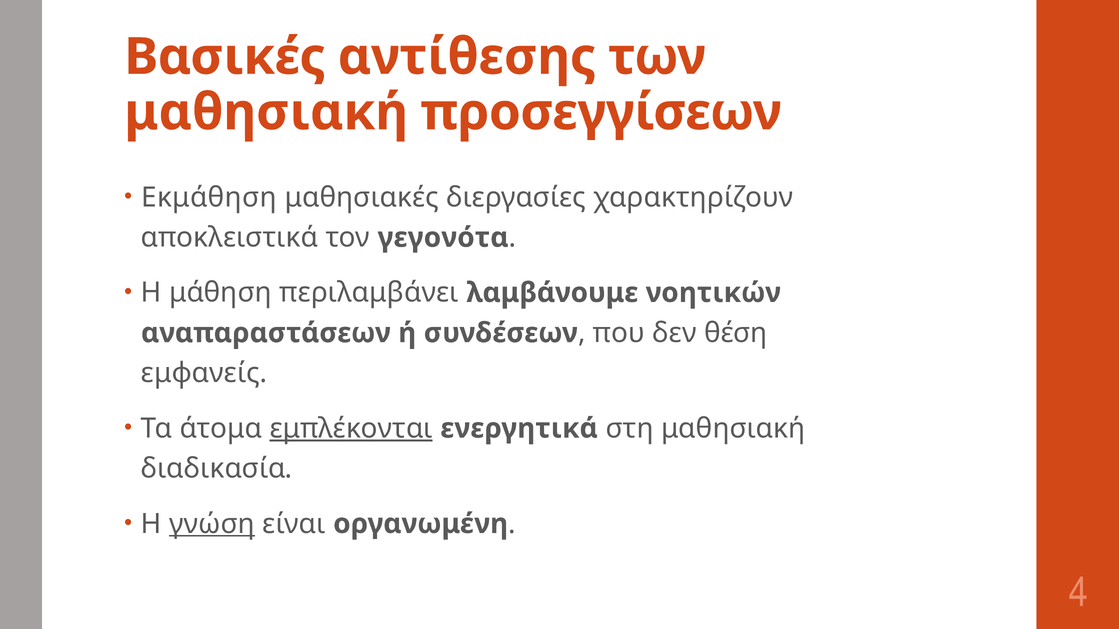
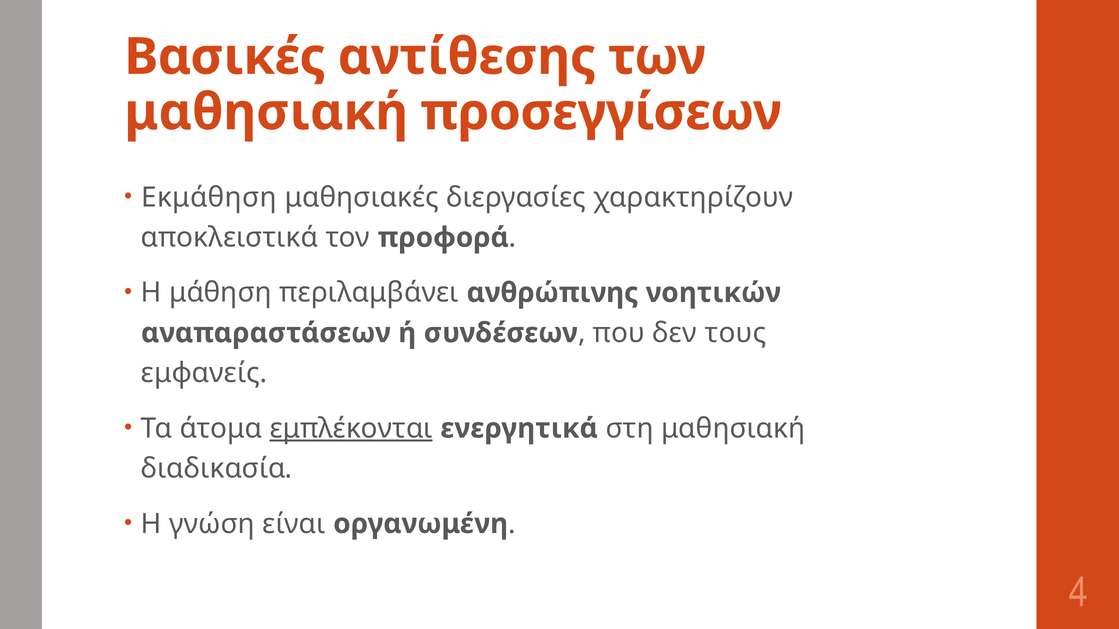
γεγονότα: γεγονότα -> προφορά (443, 238)
λαμβάνουμε: λαμβάνουμε -> ανθρώπινης (552, 293)
θέση: θέση -> τους (736, 333)
γνώση underline: present -> none (212, 524)
